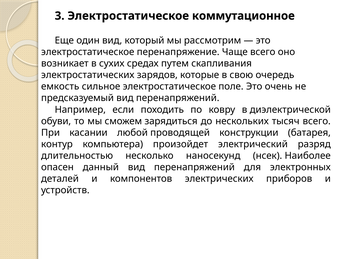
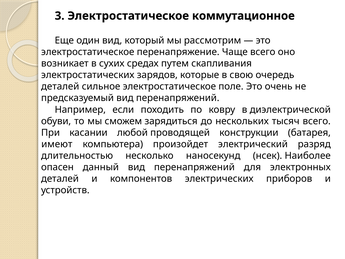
емкость: емкость -> деталей (60, 86)
контур: контур -> имеют (57, 144)
